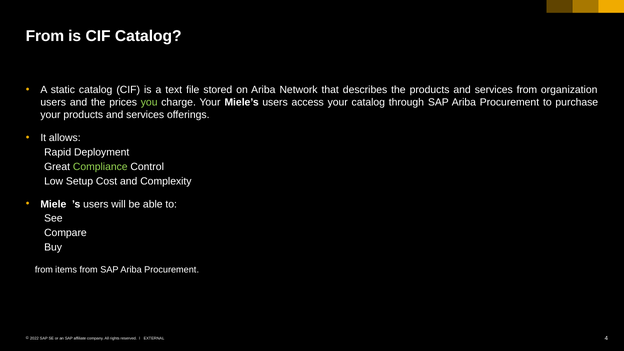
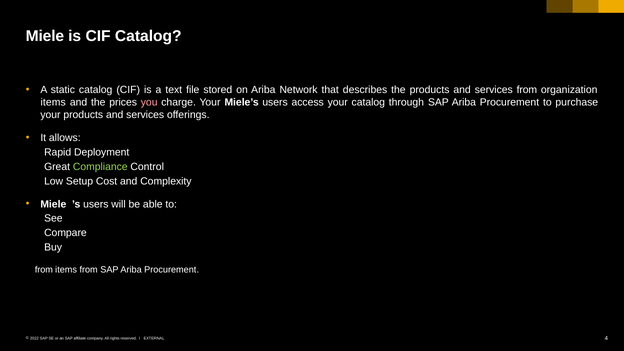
From: From -> Miele (45, 36)
users: users -> items (53, 102)
you colour: light green -> pink (149, 102)
